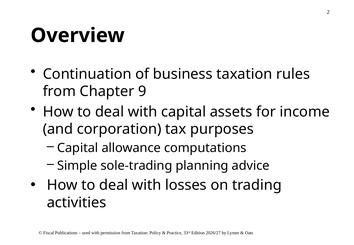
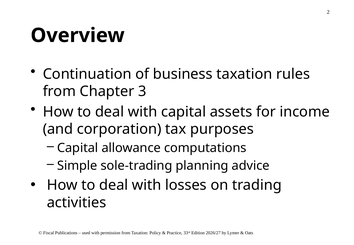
9: 9 -> 3 (142, 91)
